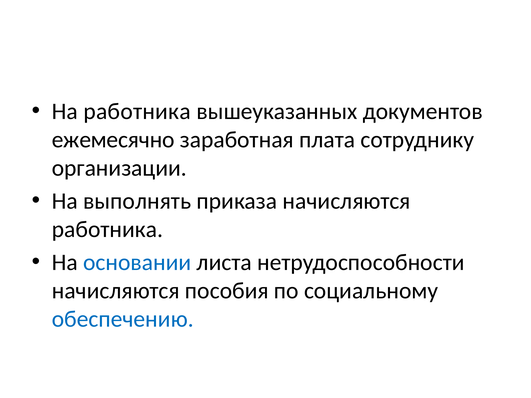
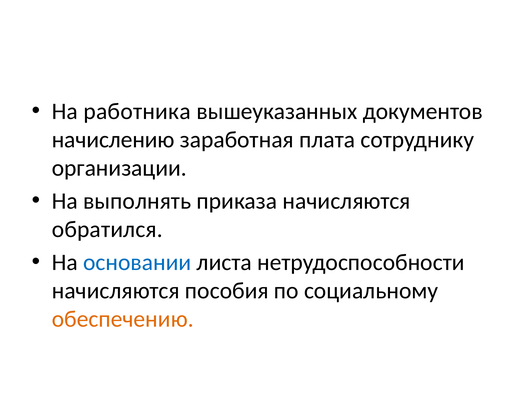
ежемесячно: ежемесячно -> начислению (113, 140)
работника: работника -> обратился (107, 229)
обеспечению colour: blue -> orange (123, 319)
